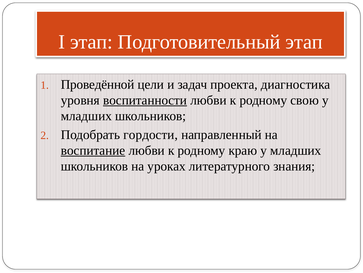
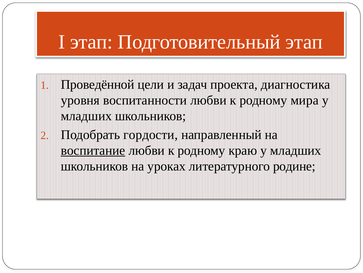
воспитанности underline: present -> none (145, 100)
свою: свою -> мира (305, 100)
знания: знания -> родине (294, 166)
